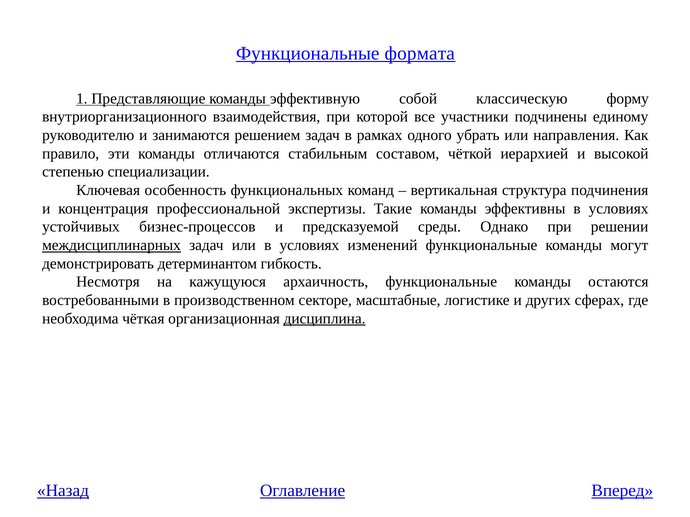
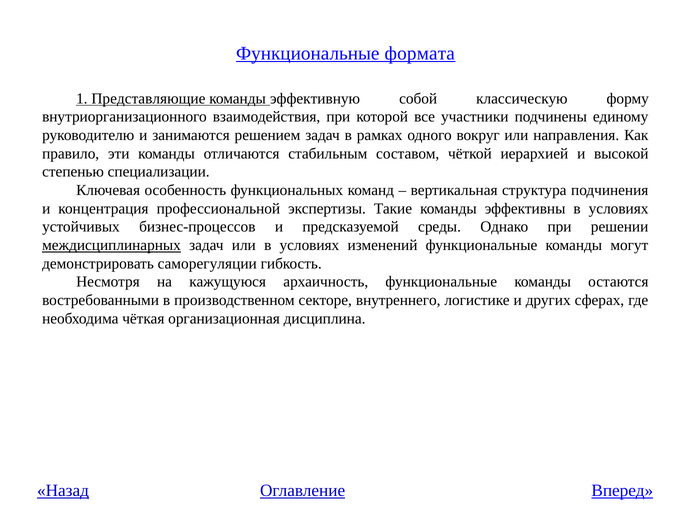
убрать: убрать -> вокруг (478, 135)
детерминантом: детерминантом -> саморегуляции (207, 264)
масштабные: масштабные -> внутреннего (398, 301)
дисциплина underline: present -> none (325, 319)
